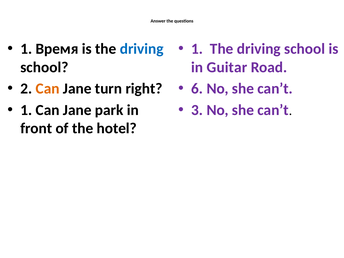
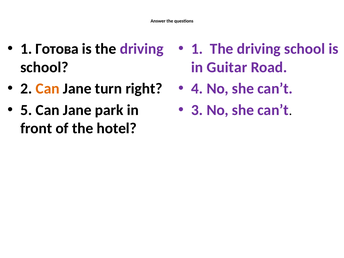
Время: Время -> Готова (57, 49)
driving colour: blue -> purple (142, 49)
6: 6 -> 4 (197, 89)
1: 1 -> 5 (26, 110)
